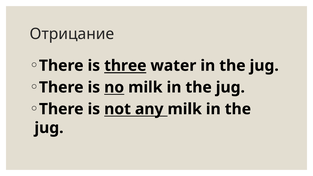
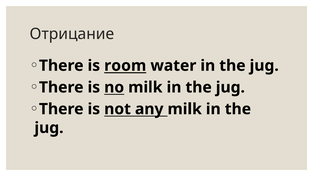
three: three -> room (125, 66)
